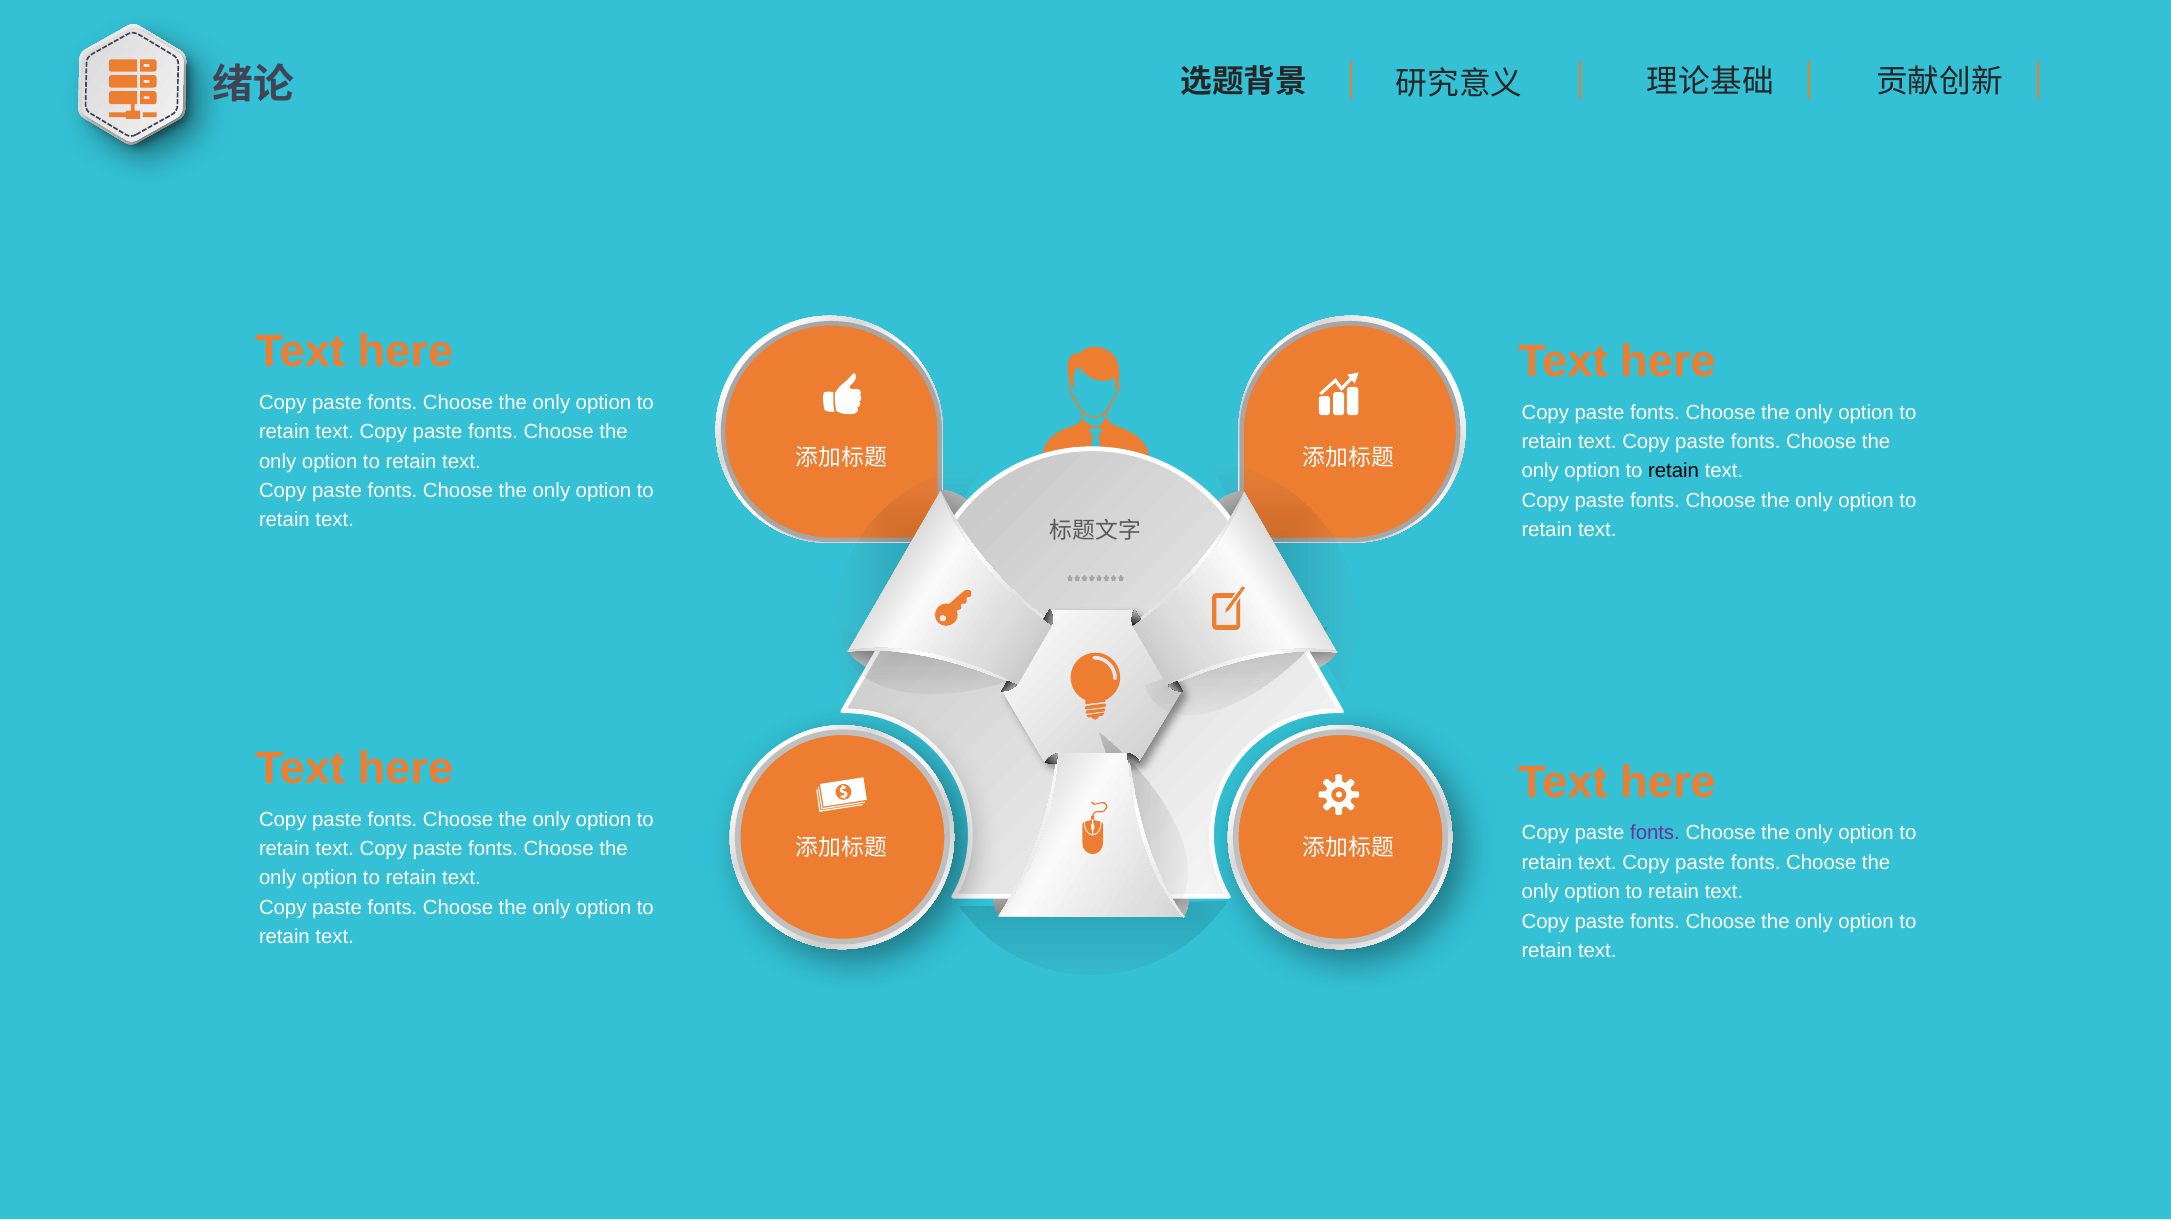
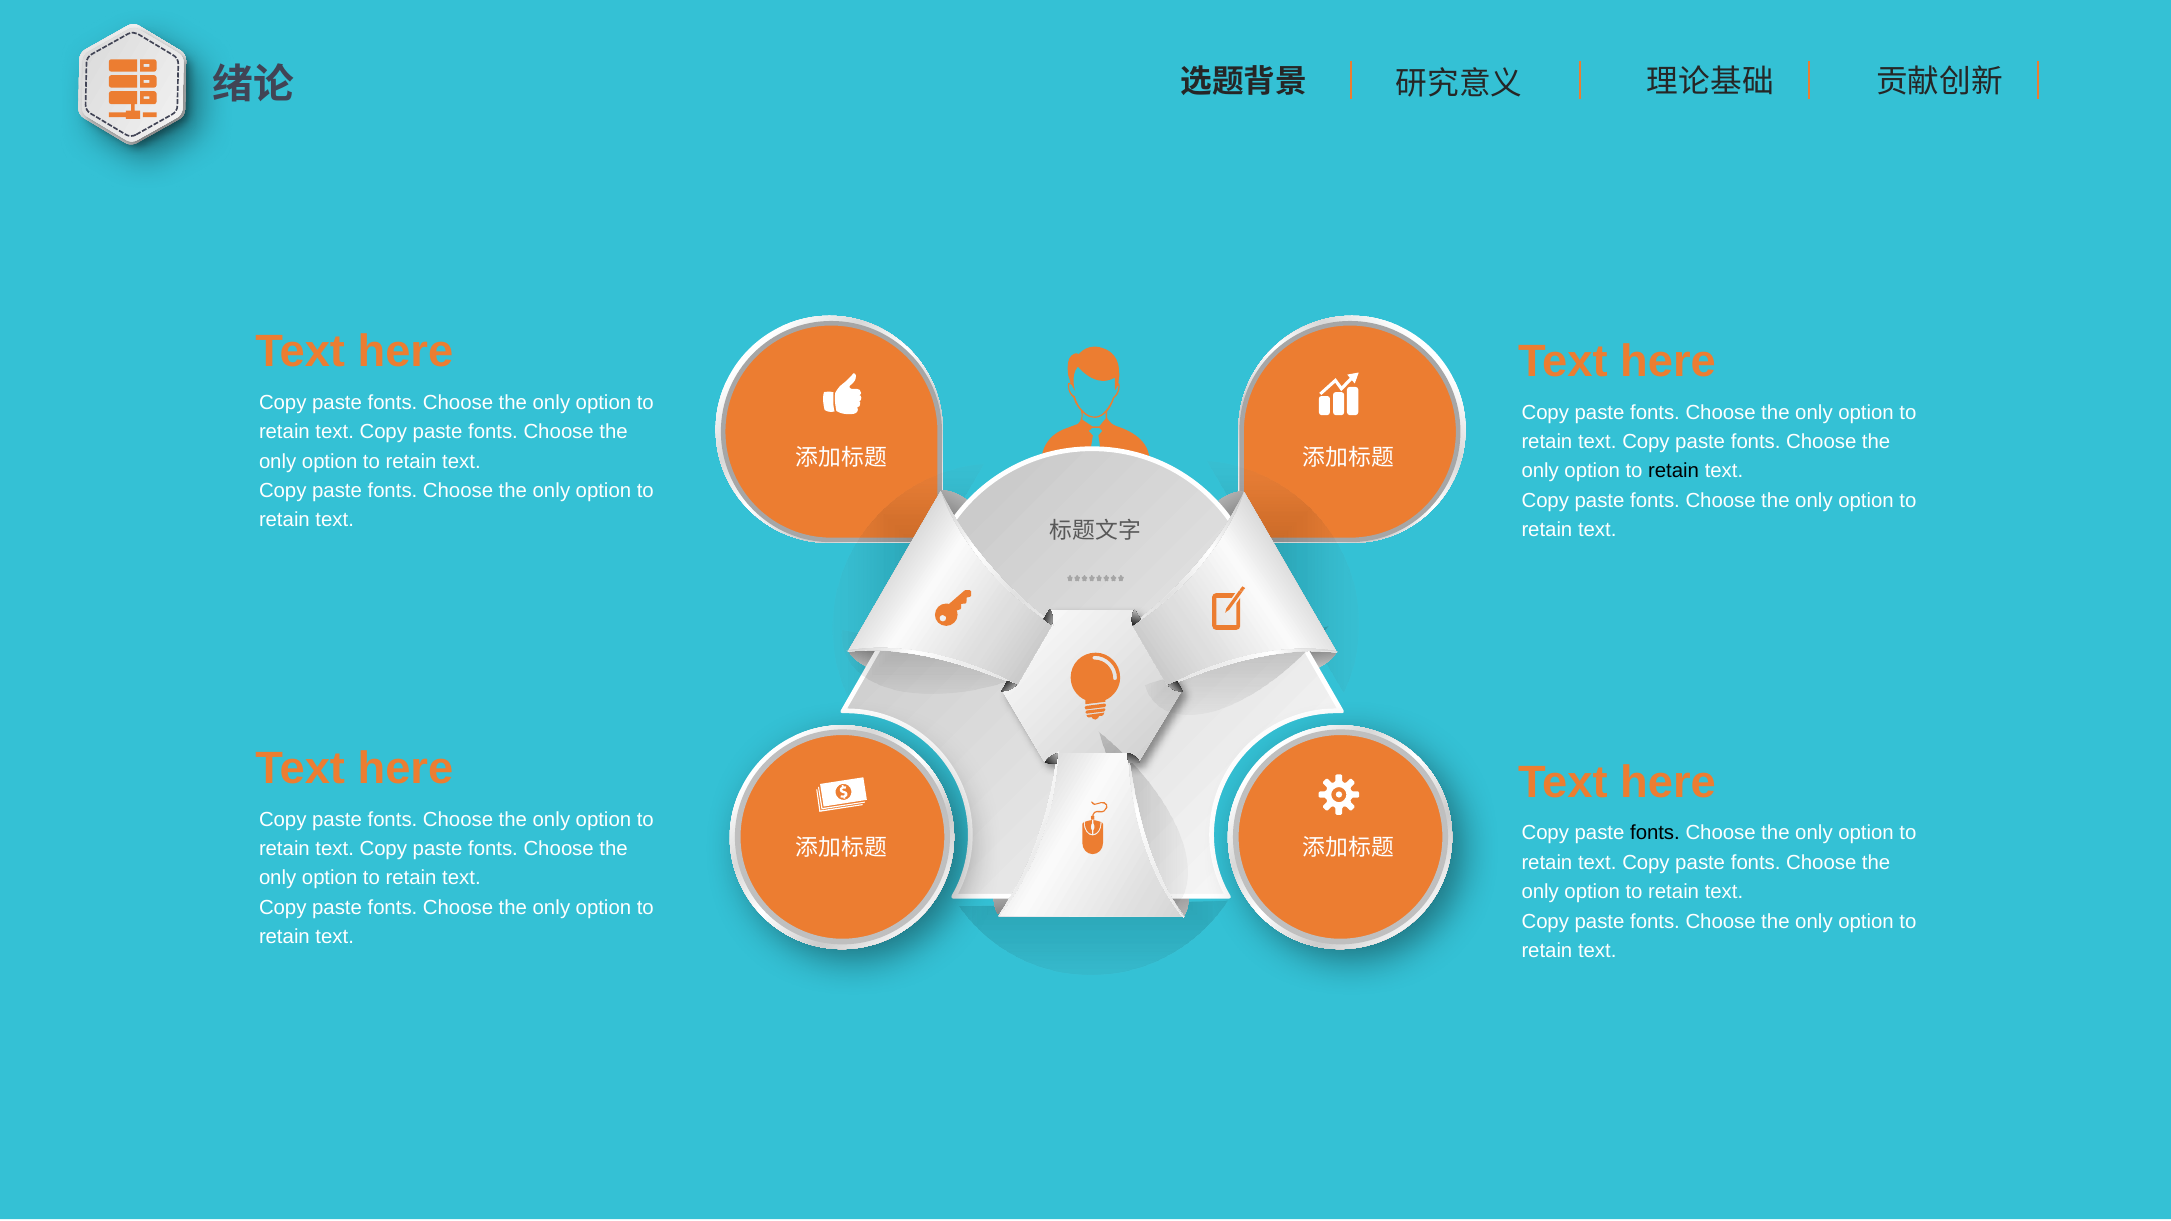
fonts colour: purple -> black (1655, 833)
